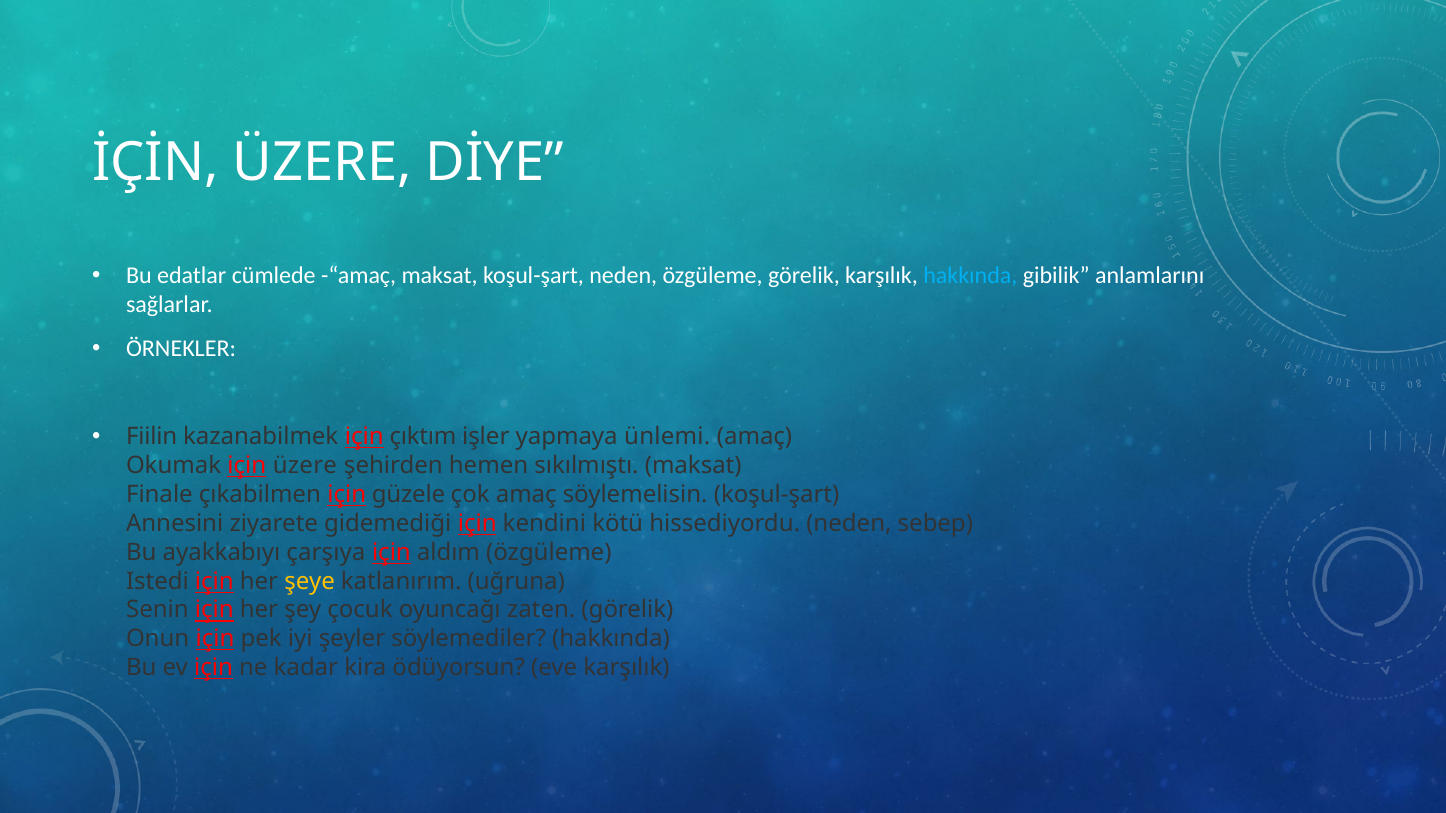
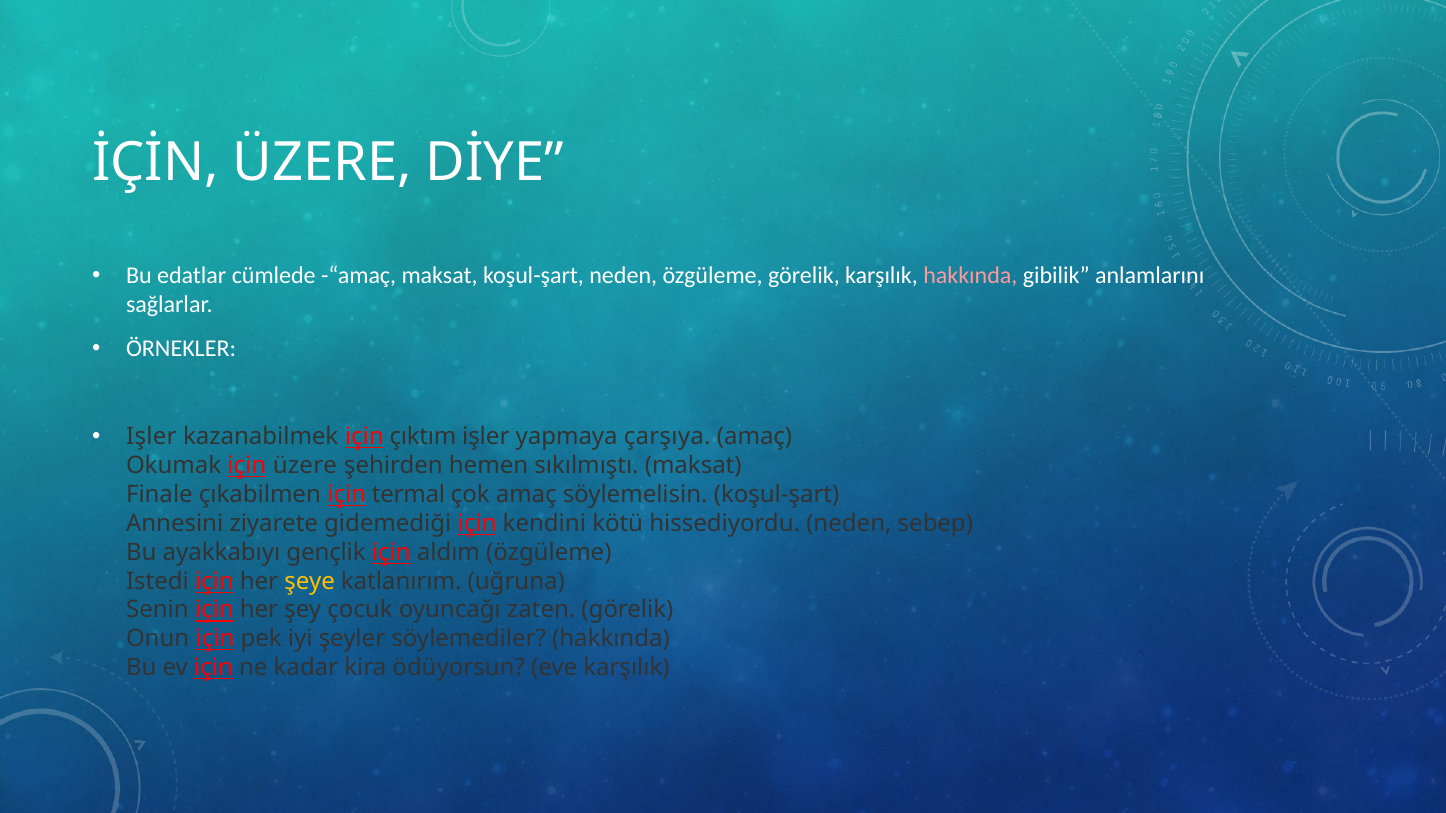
hakkında colour: light blue -> pink (970, 276)
Fiilin: Fiilin -> Işler (151, 437)
ünlemi: ünlemi -> çarşıya (667, 437)
güzele: güzele -> termal (409, 495)
çarşıya: çarşıya -> gençlik (326, 552)
